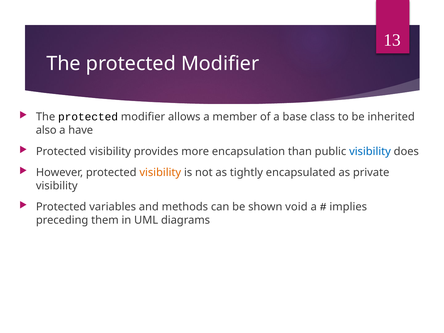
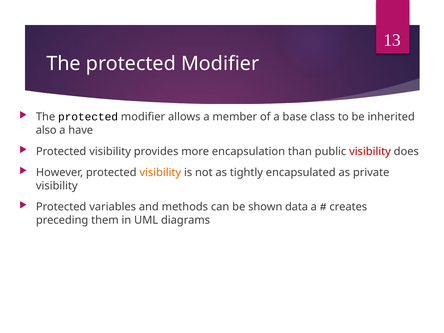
visibility colour: blue -> red (370, 151)
void: void -> data (297, 207)
implies: implies -> creates (348, 207)
